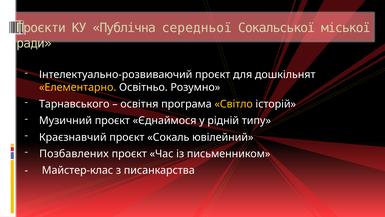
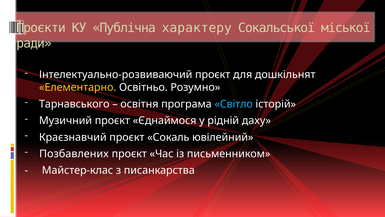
середньої: середньої -> характеру (197, 28)
Світло colour: yellow -> light blue (234, 104)
типу: типу -> даху (256, 120)
